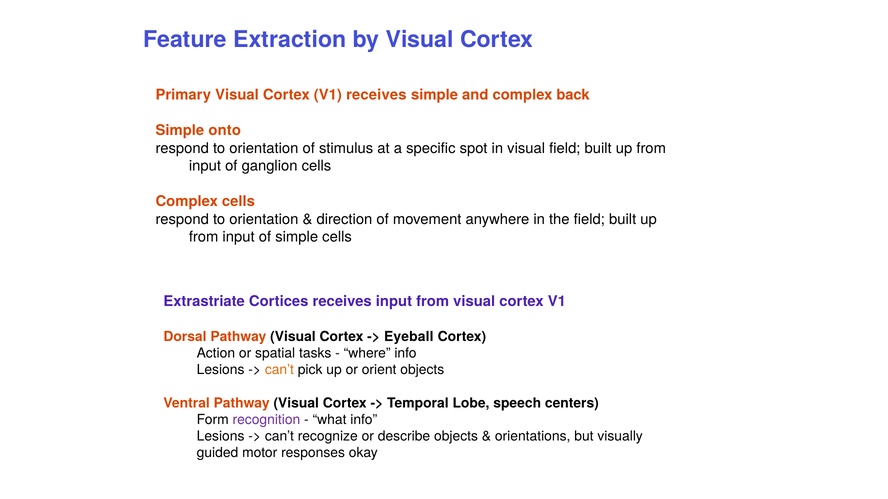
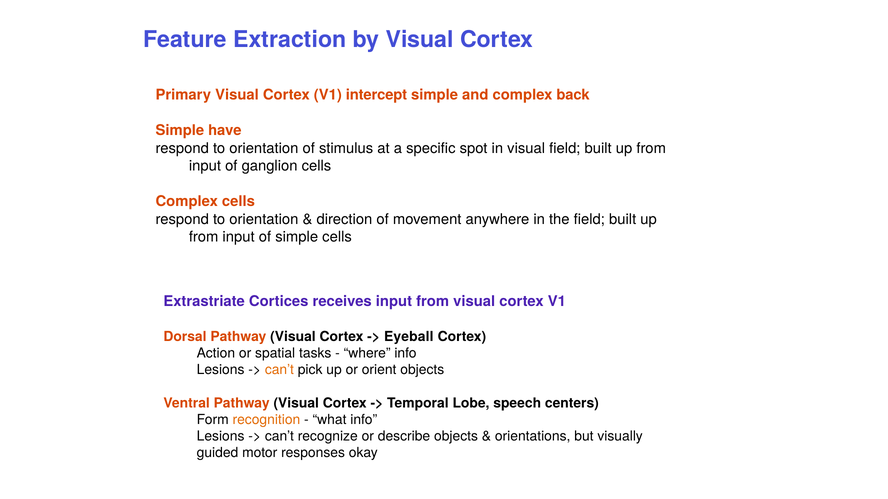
V1 receives: receives -> intercept (376, 95)
onto: onto -> have (225, 131)
recognition colour: purple -> orange (266, 420)
